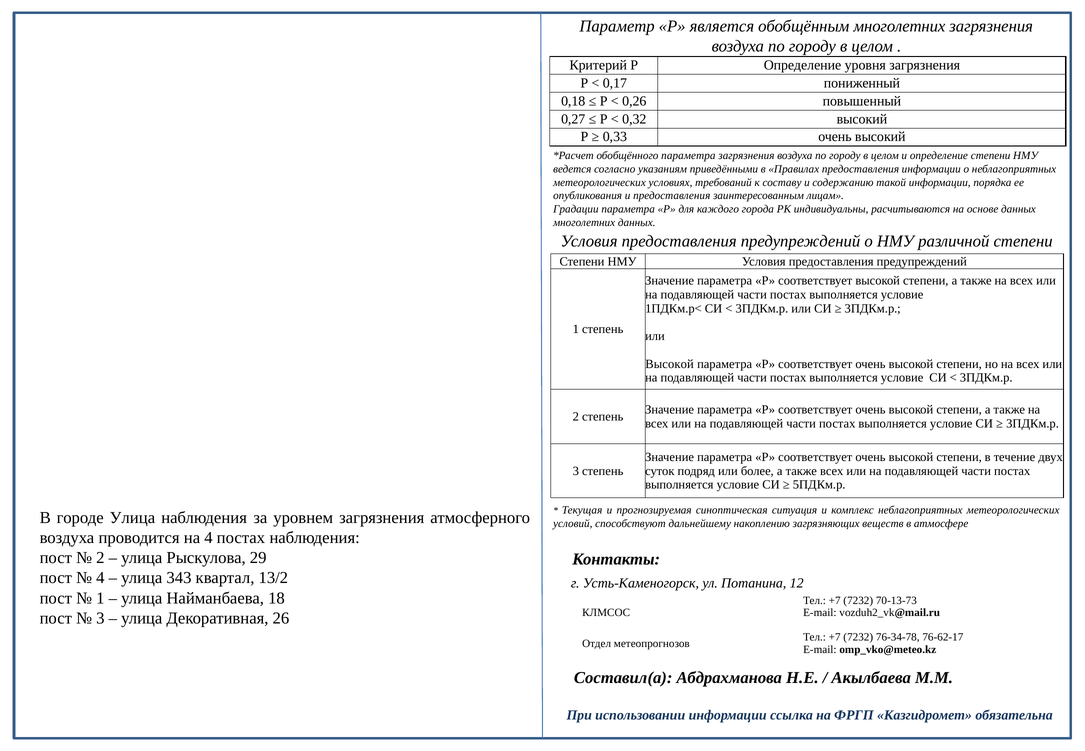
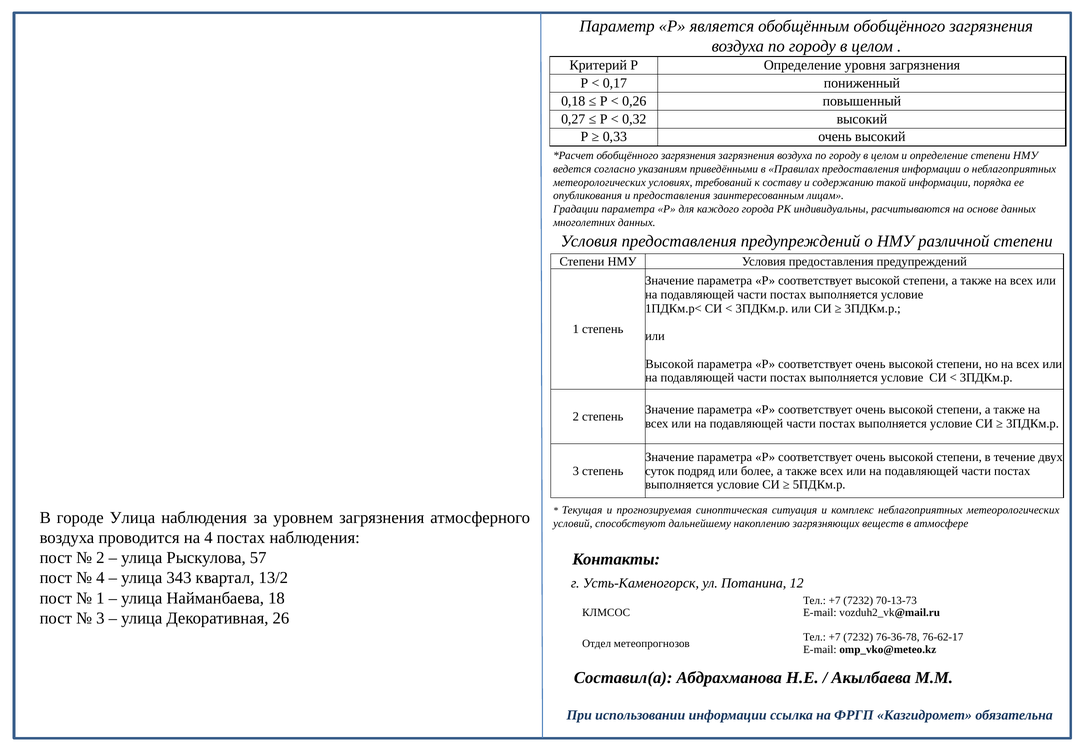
обобщённым многолетних: многолетних -> обобщённого (899, 26)
параметра: параметра -> загрязнения (688, 156)
29: 29 -> 57 (258, 558)
76-34-78: 76-34-78 -> 76-36-78 (898, 637)
